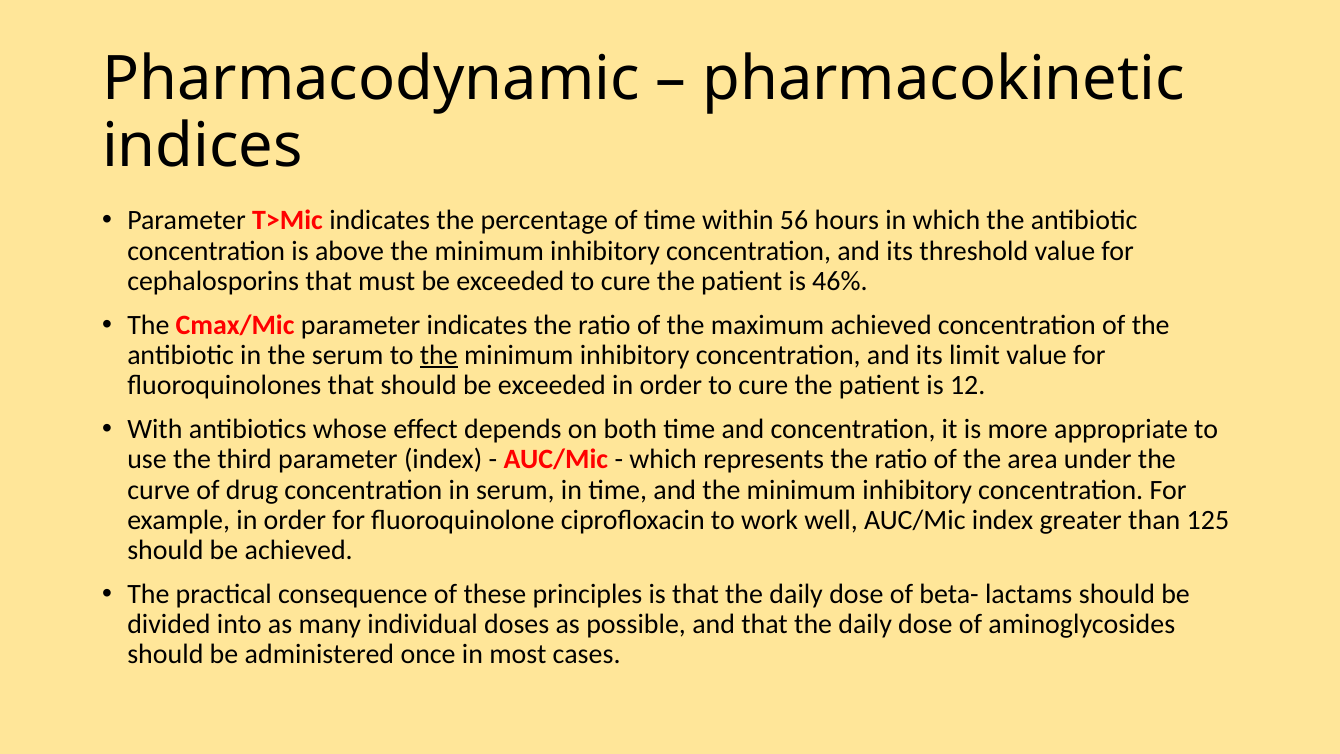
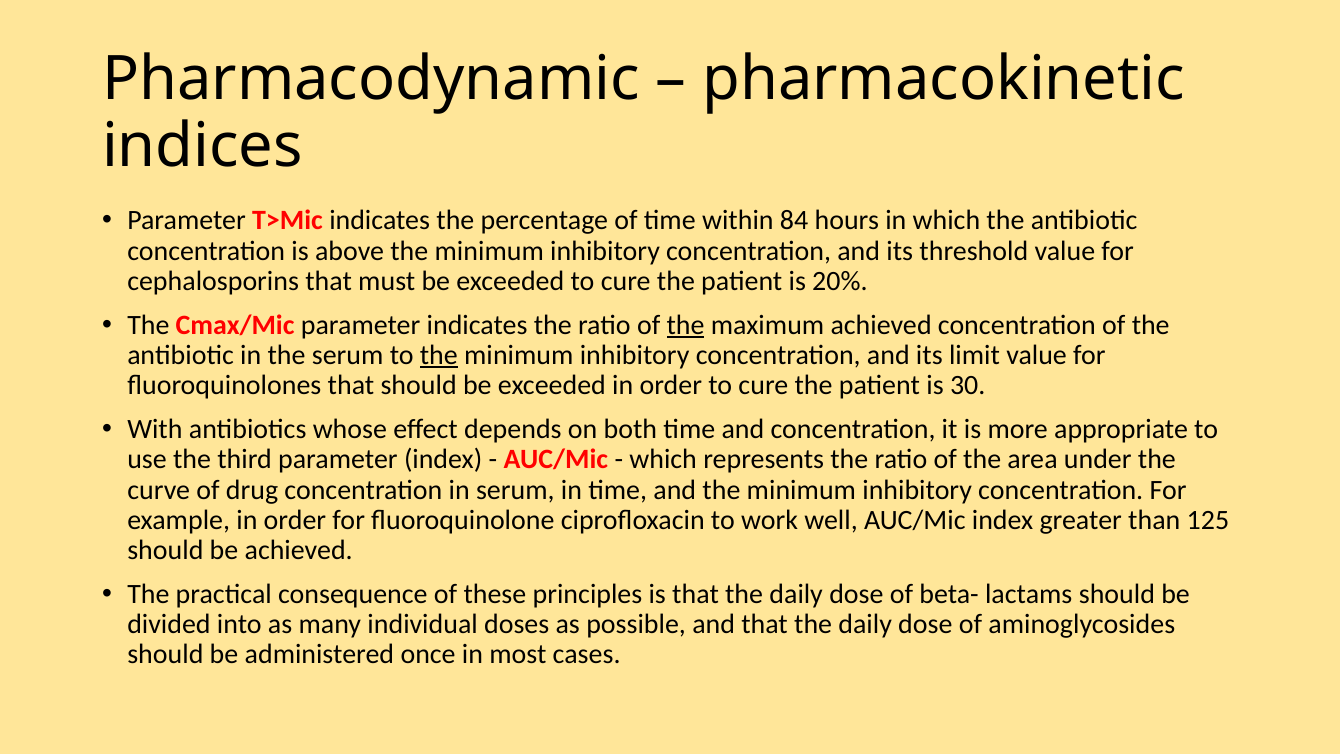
56: 56 -> 84 (794, 221)
46%: 46% -> 20% (840, 281)
the underline: none -> present (686, 325)
12: 12 -> 30 (968, 385)
